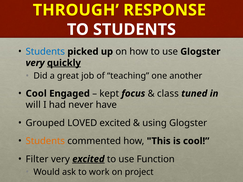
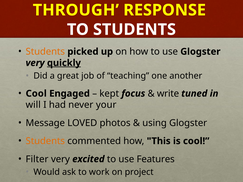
Students colour: blue -> orange (45, 52)
class: class -> write (168, 94)
have: have -> your (106, 105)
Grouped: Grouped -> Message (45, 123)
LOVED excited: excited -> photos (115, 123)
excited underline: present -> none (88, 159)
Function: Function -> Features (156, 159)
